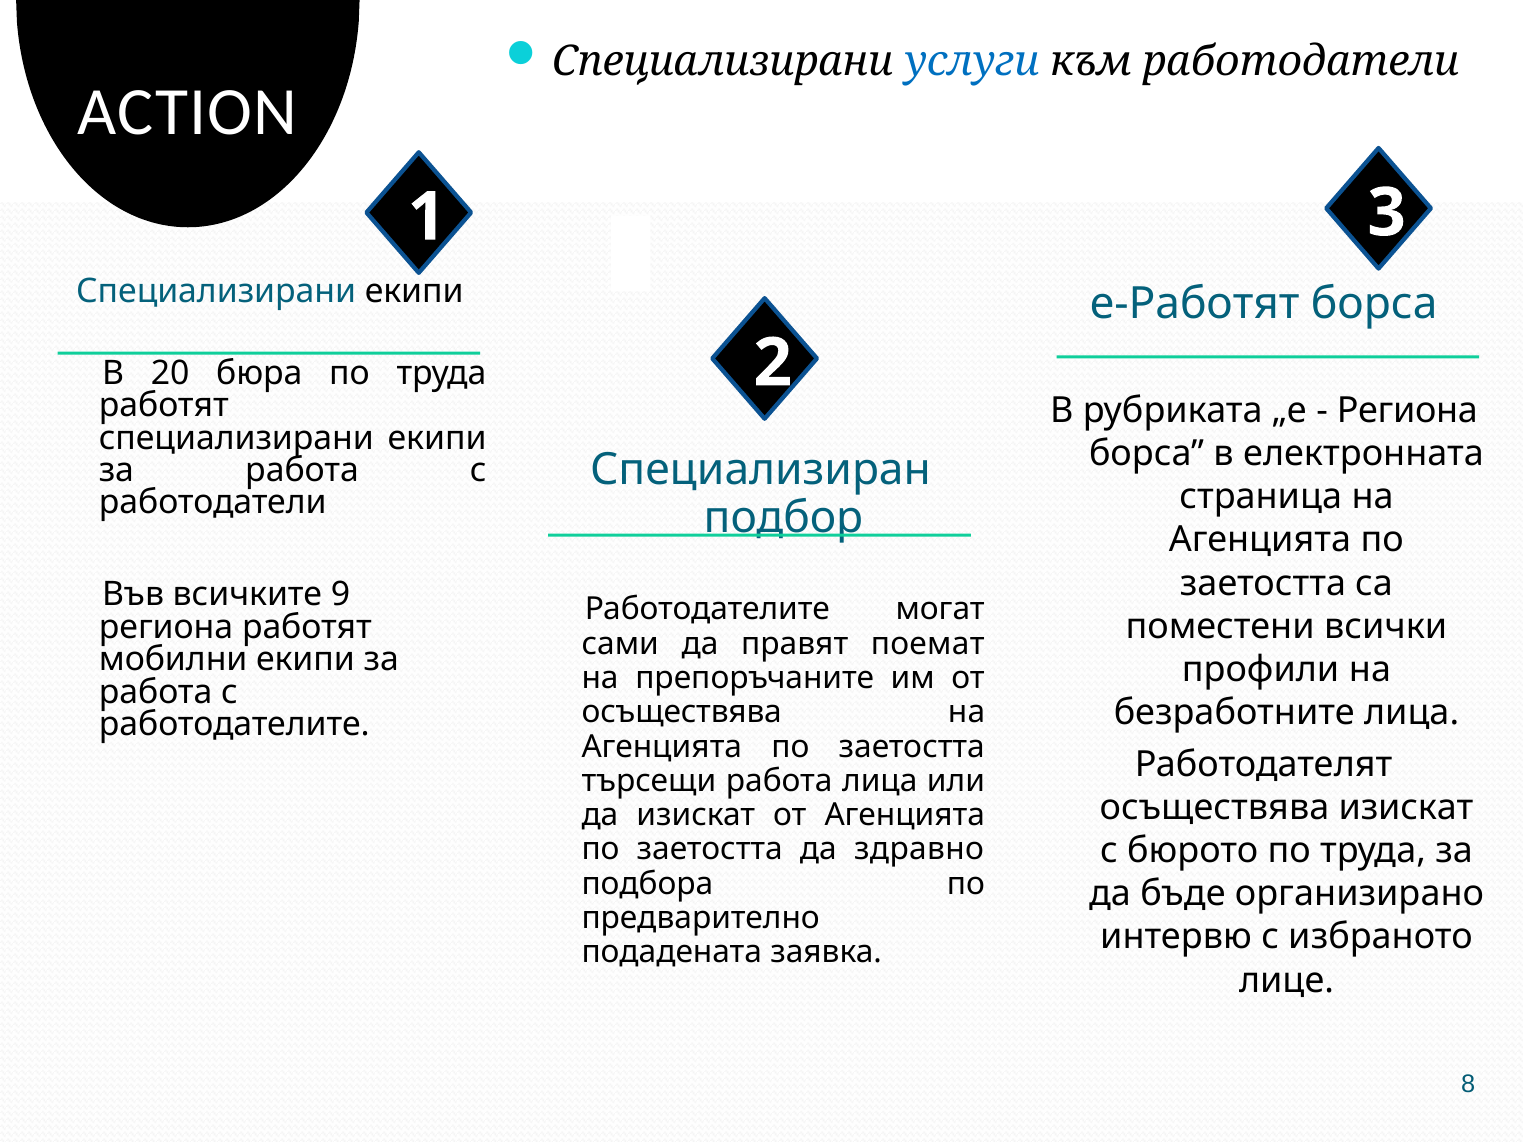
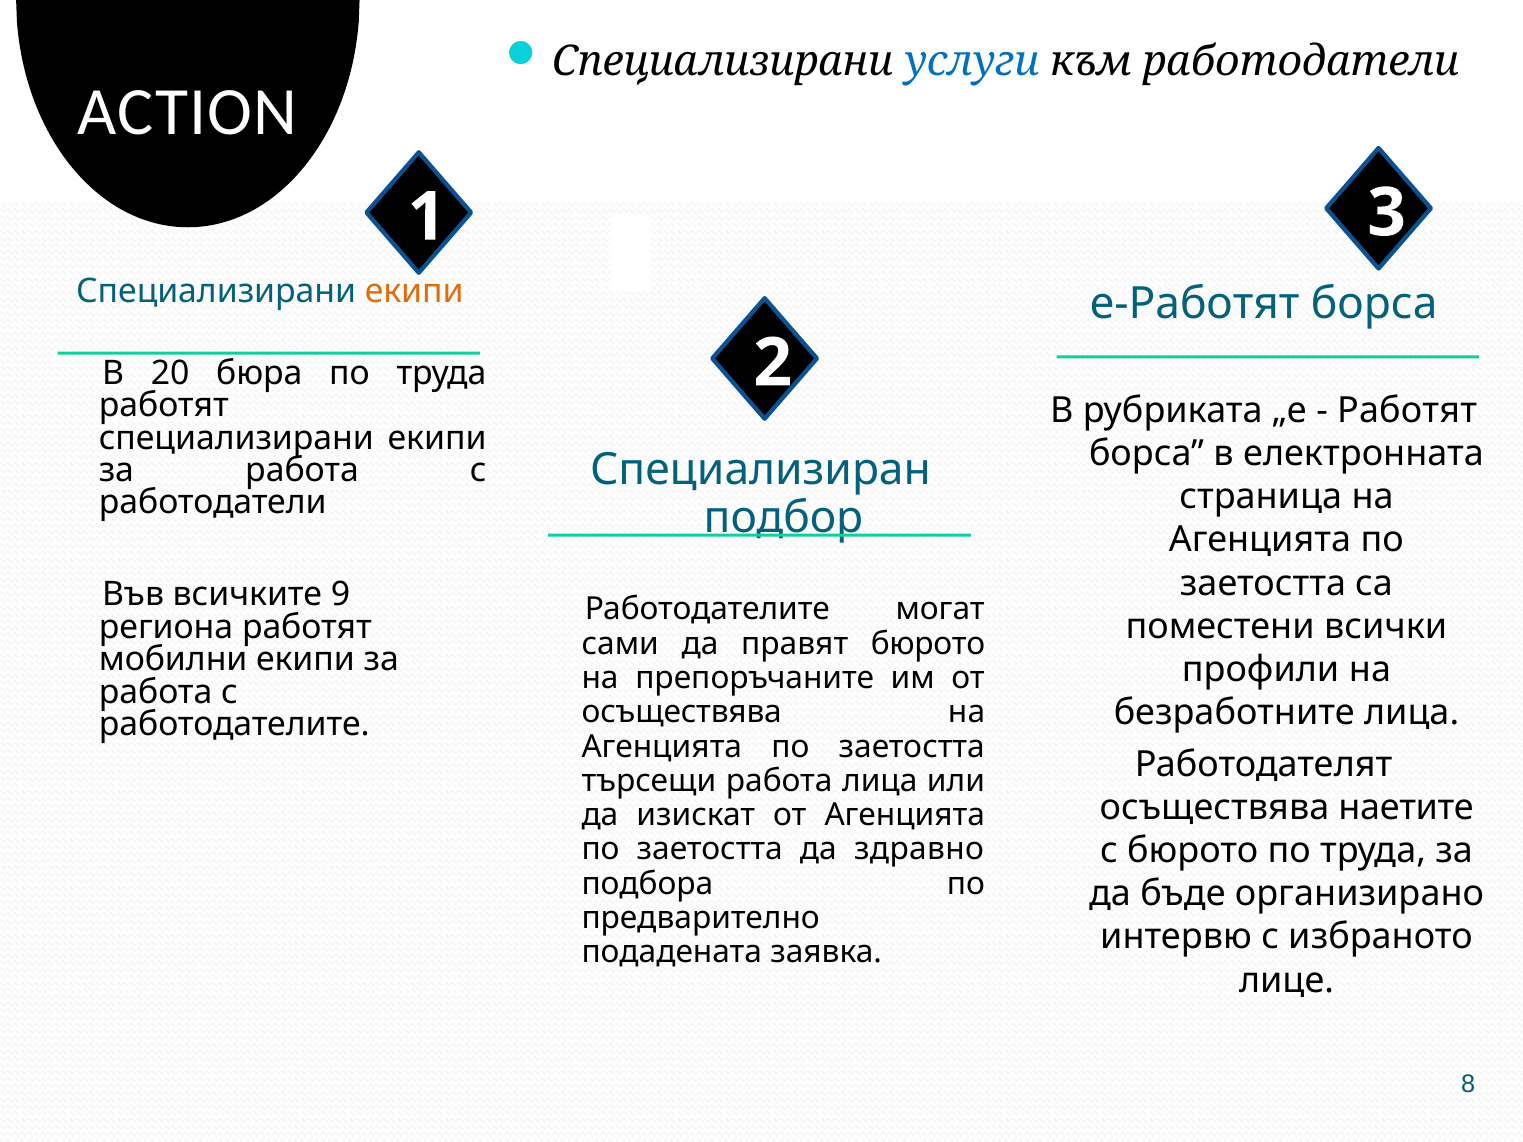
екипи colour: black -> orange (414, 291)
Региона: Региона -> Работят (1407, 411)
правят поемат: поемат -> бюрото (928, 644)
осъществява изискат: изискат -> наетите (1406, 808)
